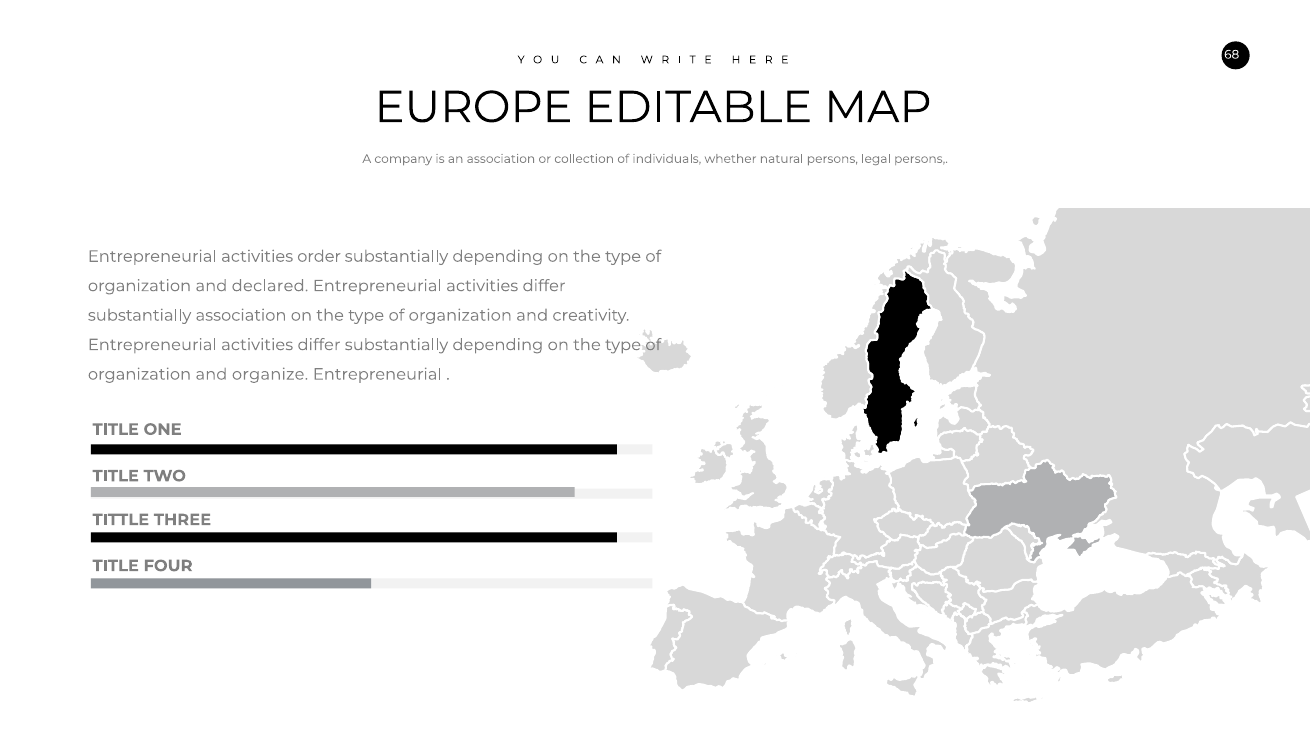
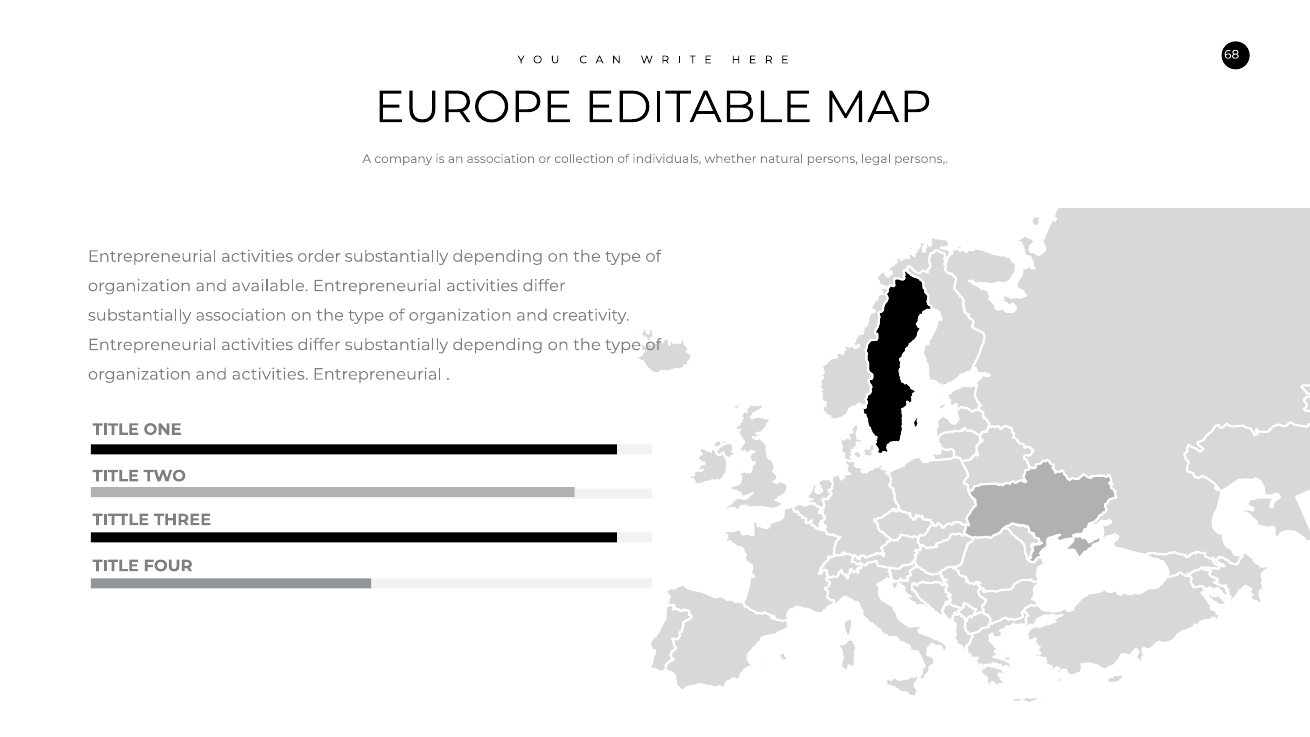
declared: declared -> available (270, 286)
and organize: organize -> activities (270, 374)
